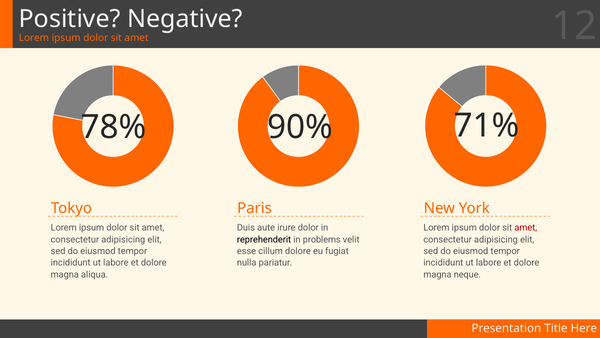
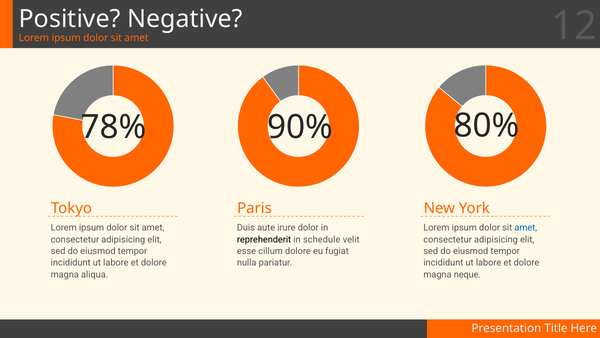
71%: 71% -> 80% (486, 126)
amet colour: red -> blue (526, 228)
problems: problems -> schedule (322, 239)
